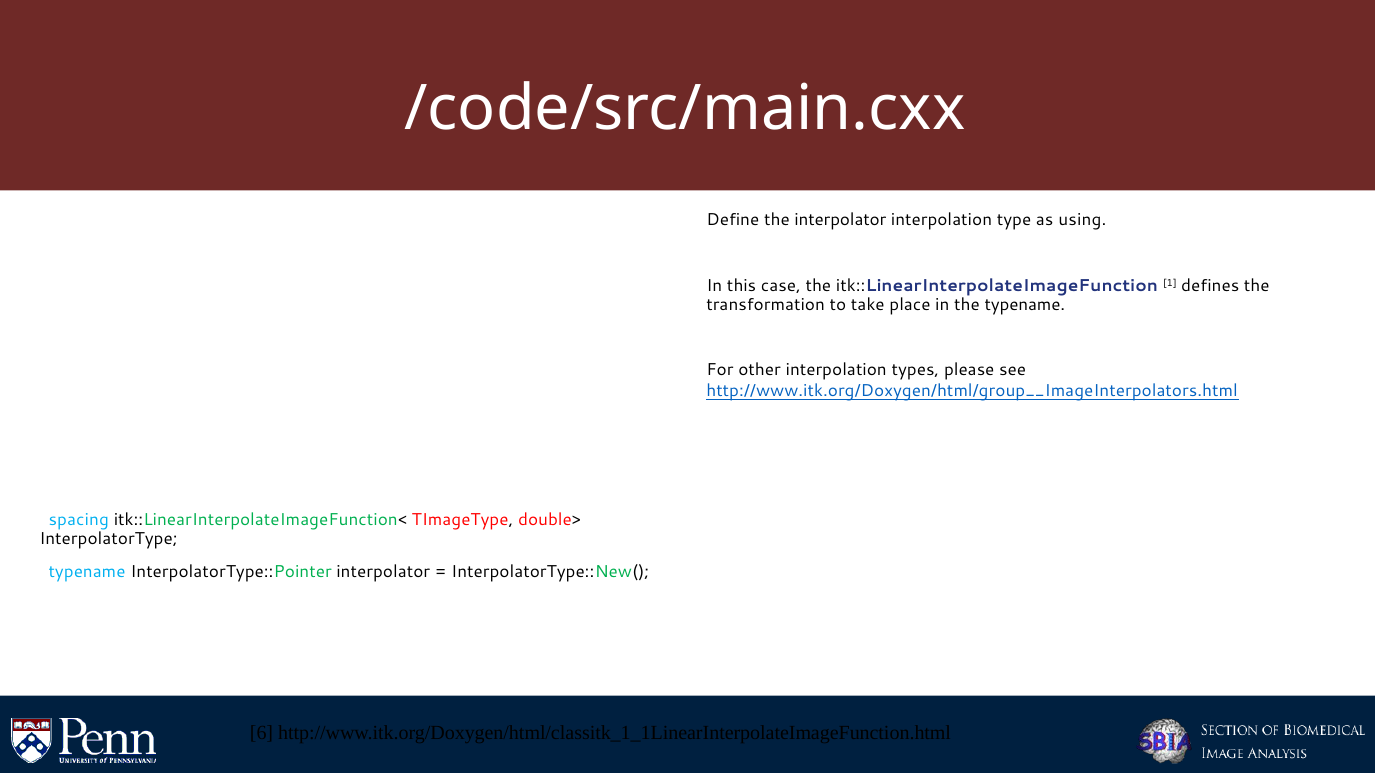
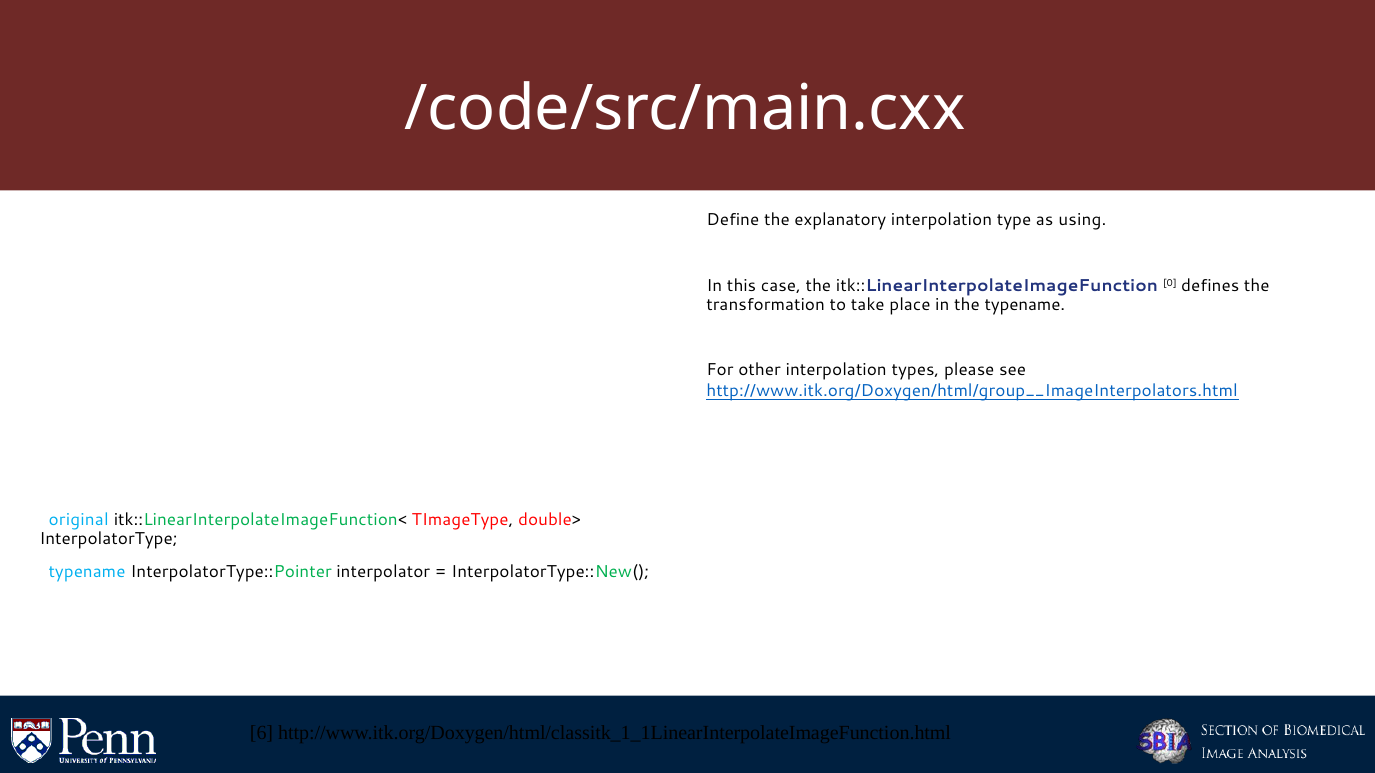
the interpolator: interpolator -> explanatory (840, 220)
1: 1 -> 0 (1170, 283)
spacing: spacing -> original (79, 520)
